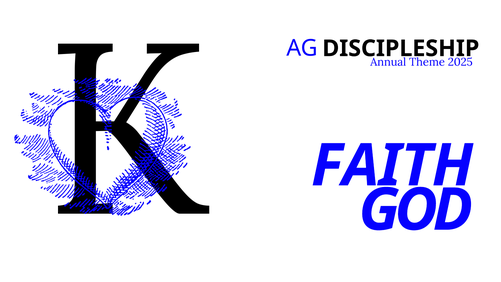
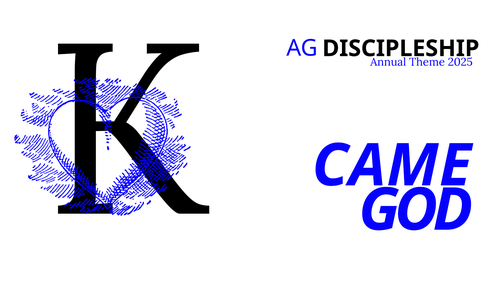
FAITH: FAITH -> CAME (392, 166)
